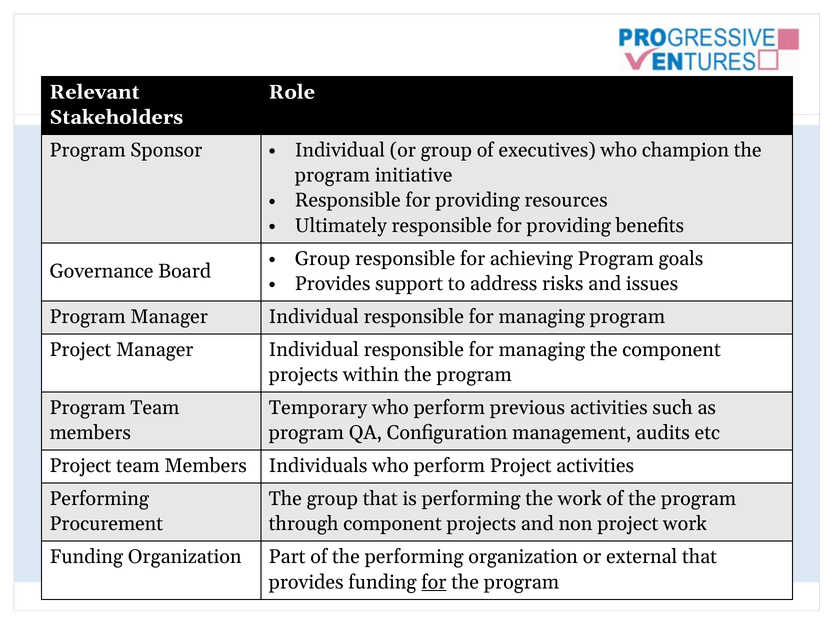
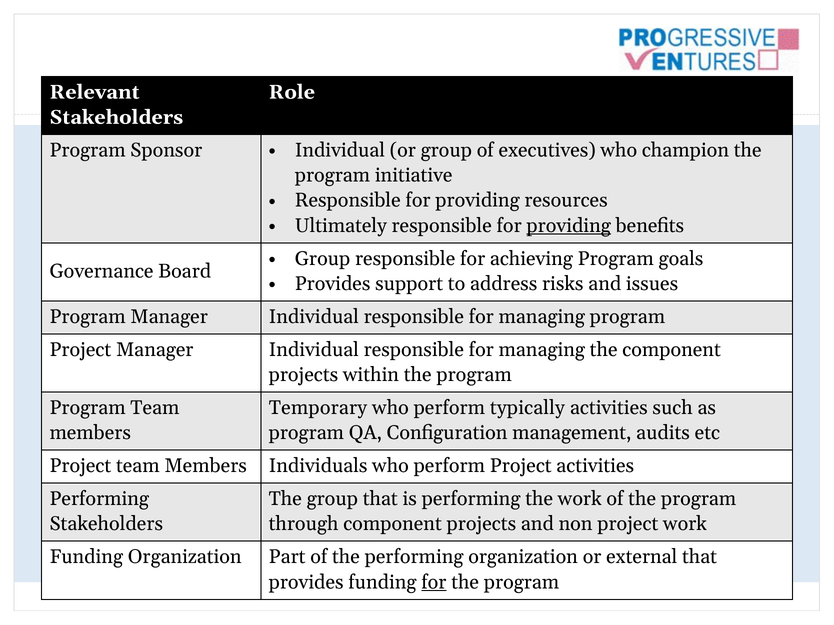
providing underline: none -> present (569, 226)
previous: previous -> typically (527, 408)
Procurement: Procurement -> Stakeholders (106, 524)
